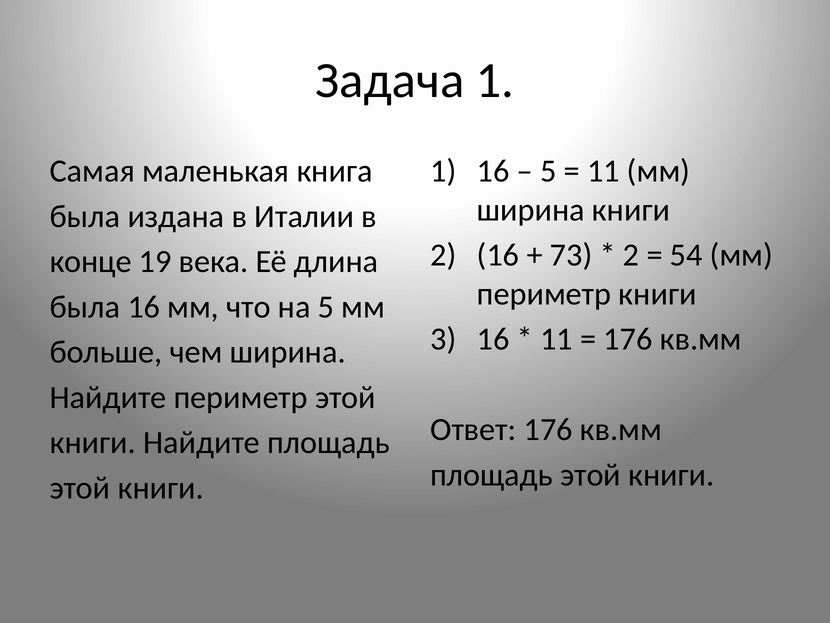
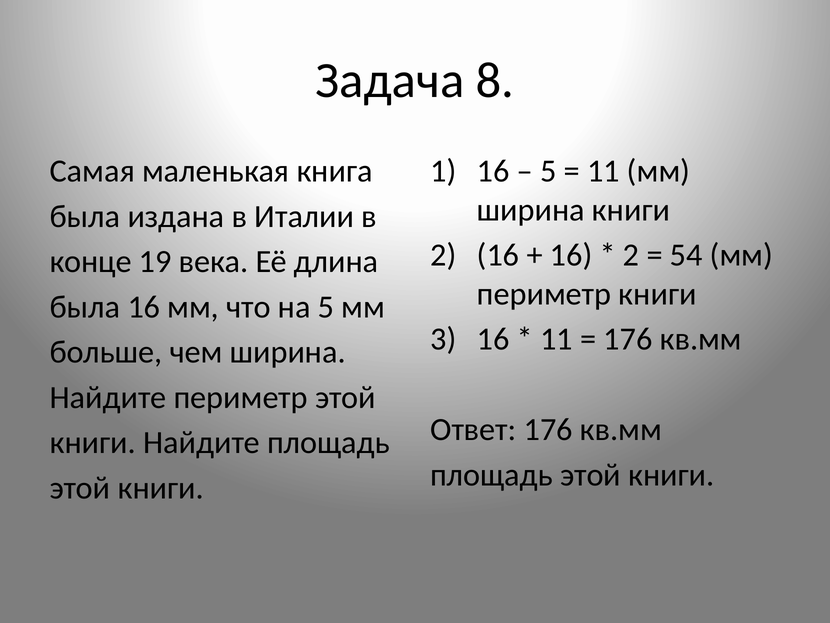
Задача 1: 1 -> 8 (495, 80)
73: 73 -> 16 (571, 255)
